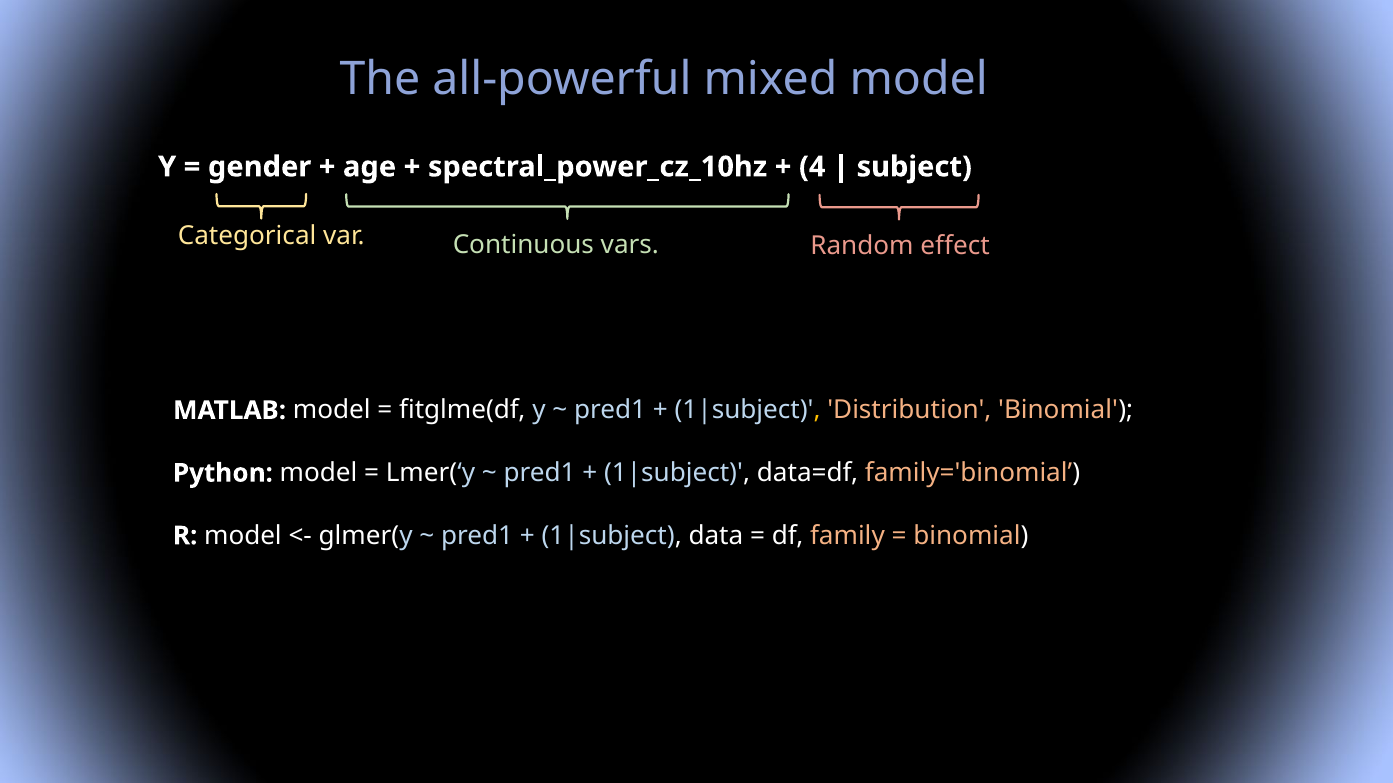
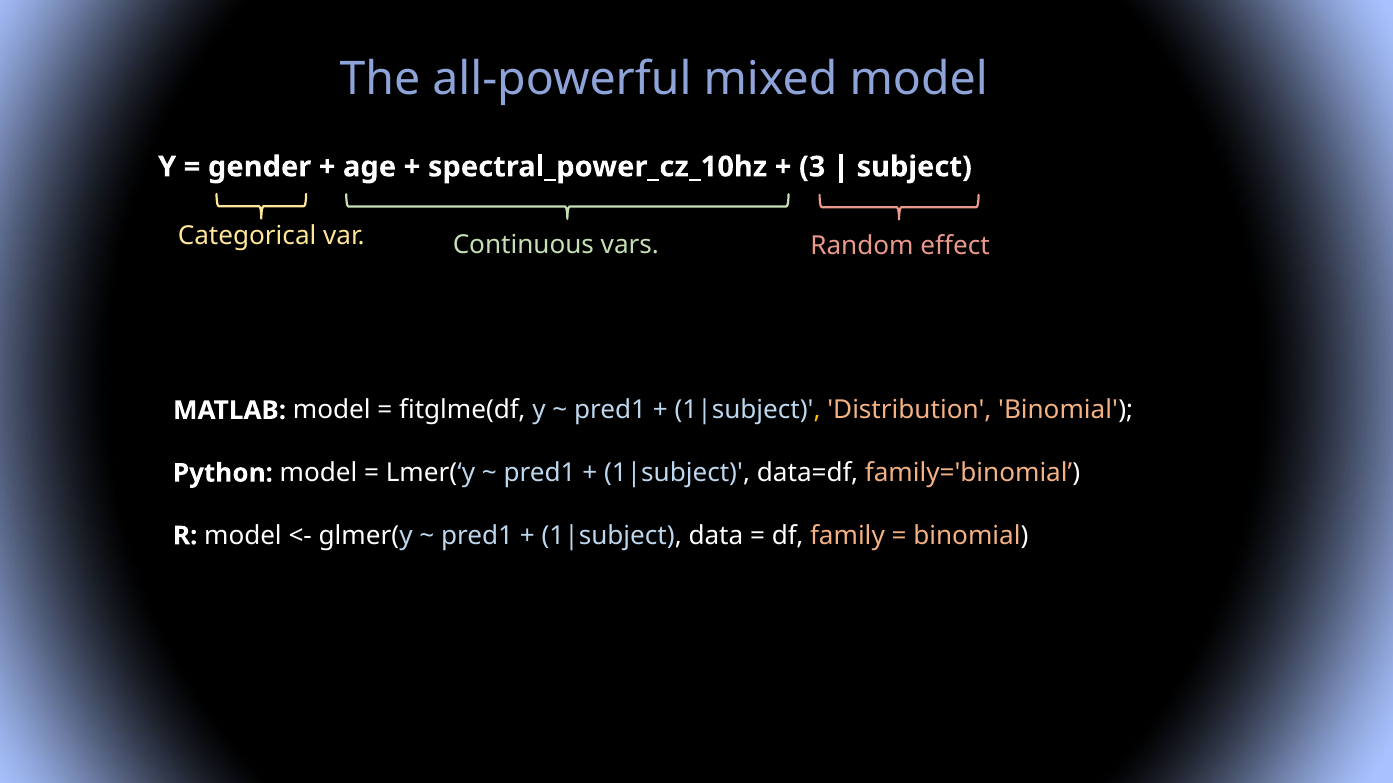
4: 4 -> 3 (812, 167)
